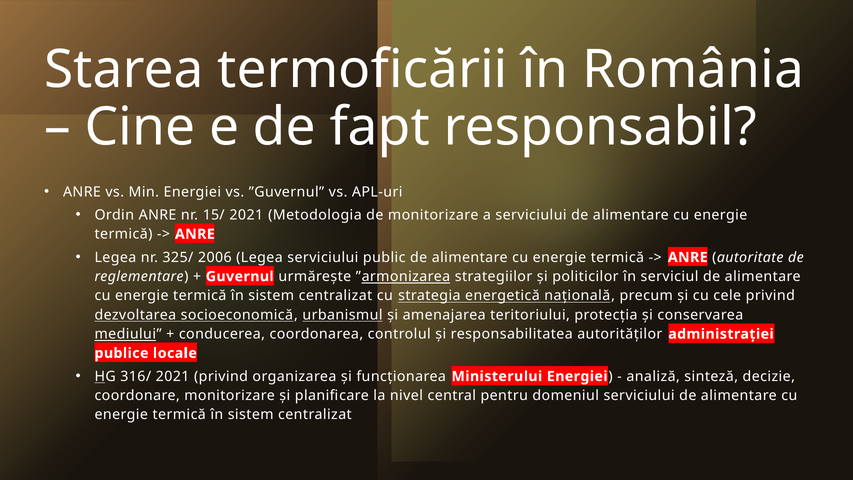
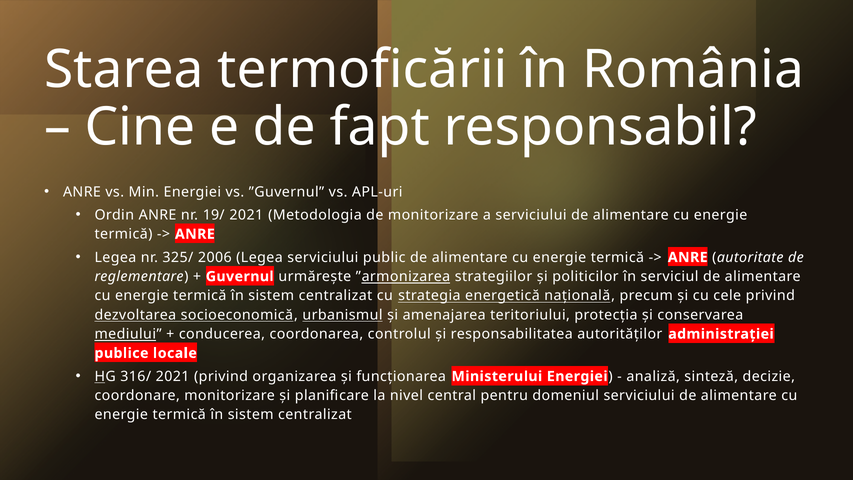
15/: 15/ -> 19/ (214, 215)
